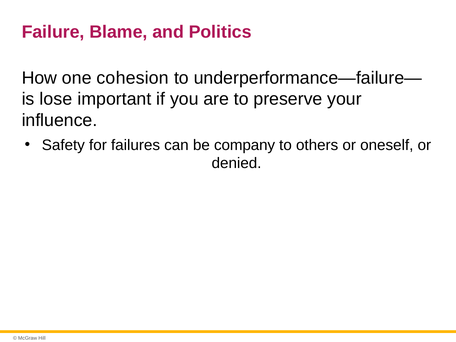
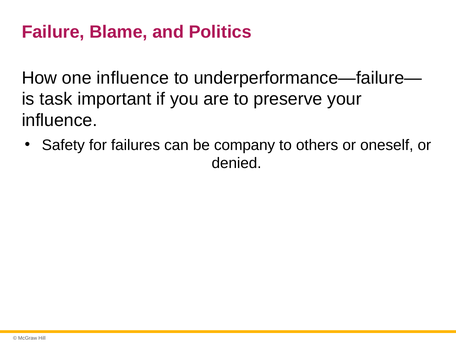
one cohesion: cohesion -> influence (133, 78)
lose: lose -> task (56, 99)
